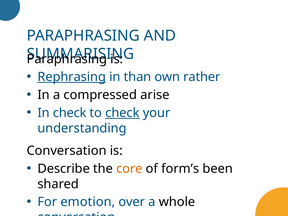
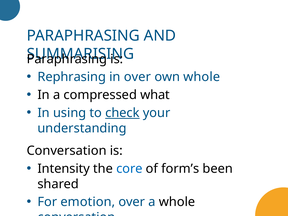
Rephrasing underline: present -> none (72, 77)
in than: than -> over (137, 77)
own rather: rather -> whole (202, 77)
arise: arise -> what (155, 95)
In check: check -> using (70, 113)
Describe: Describe -> Intensity (64, 169)
core colour: orange -> blue (129, 169)
